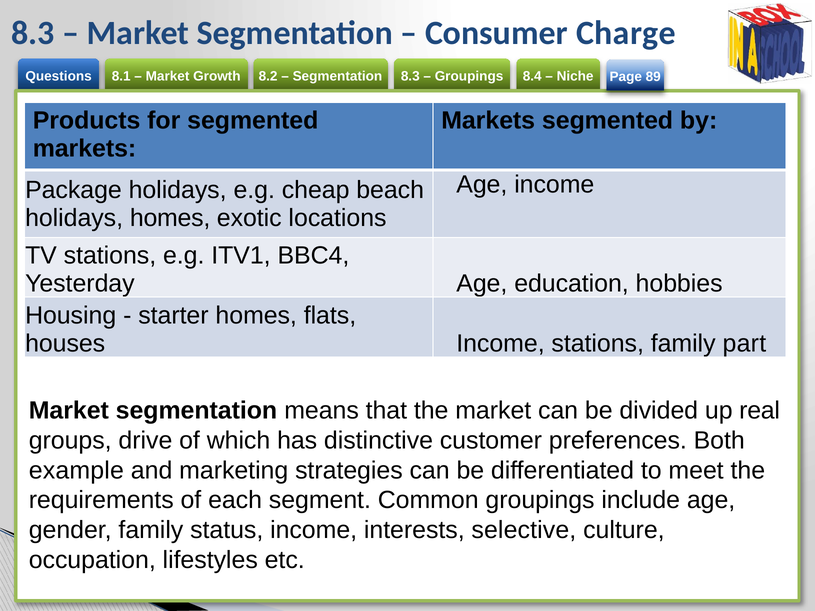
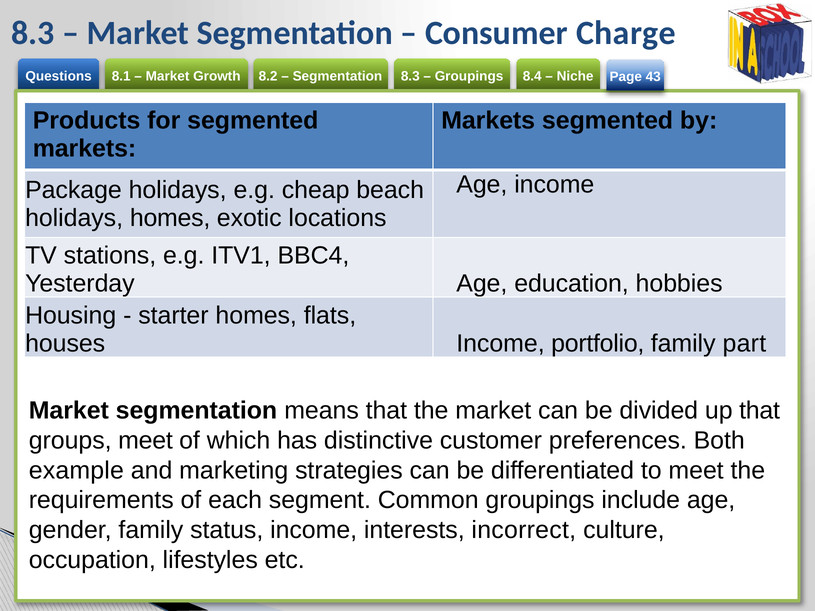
89: 89 -> 43 (653, 77)
Income stations: stations -> portfolio (598, 343)
up real: real -> that (760, 411)
groups drive: drive -> meet (146, 441)
selective: selective -> incorrect (524, 530)
